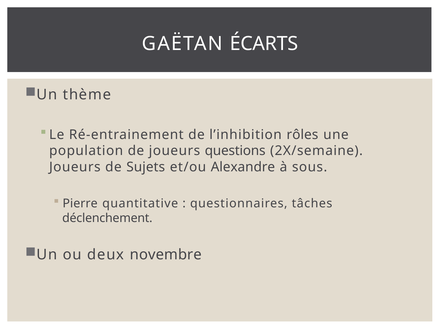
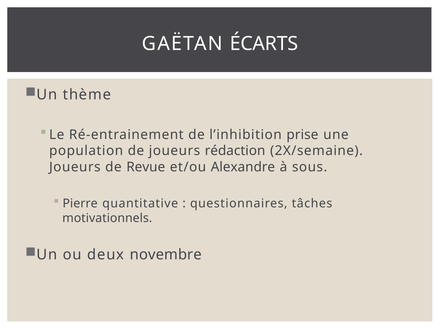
rôles: rôles -> prise (302, 135)
questions: questions -> rédaction (235, 151)
Sujets: Sujets -> Revue (146, 167)
déclenchement: déclenchement -> motivationnels (107, 218)
